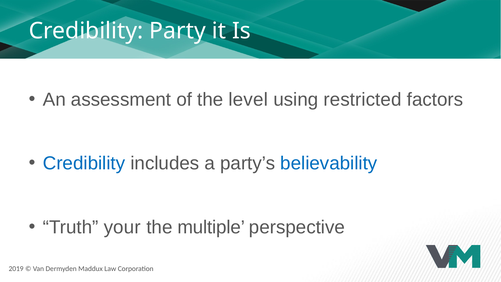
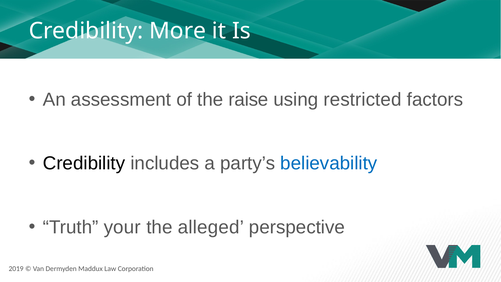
Party: Party -> More (178, 31)
level: level -> raise (248, 99)
Credibility colour: blue -> black (84, 163)
multiple: multiple -> alleged (211, 227)
